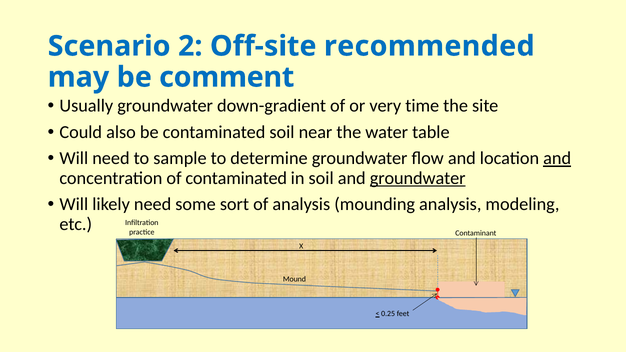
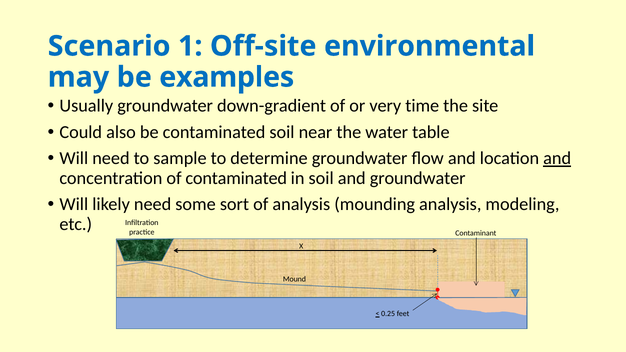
2: 2 -> 1 (190, 46)
recommended: recommended -> environmental (430, 46)
comment: comment -> examples (227, 77)
groundwater underline: present -> none (418, 178)
